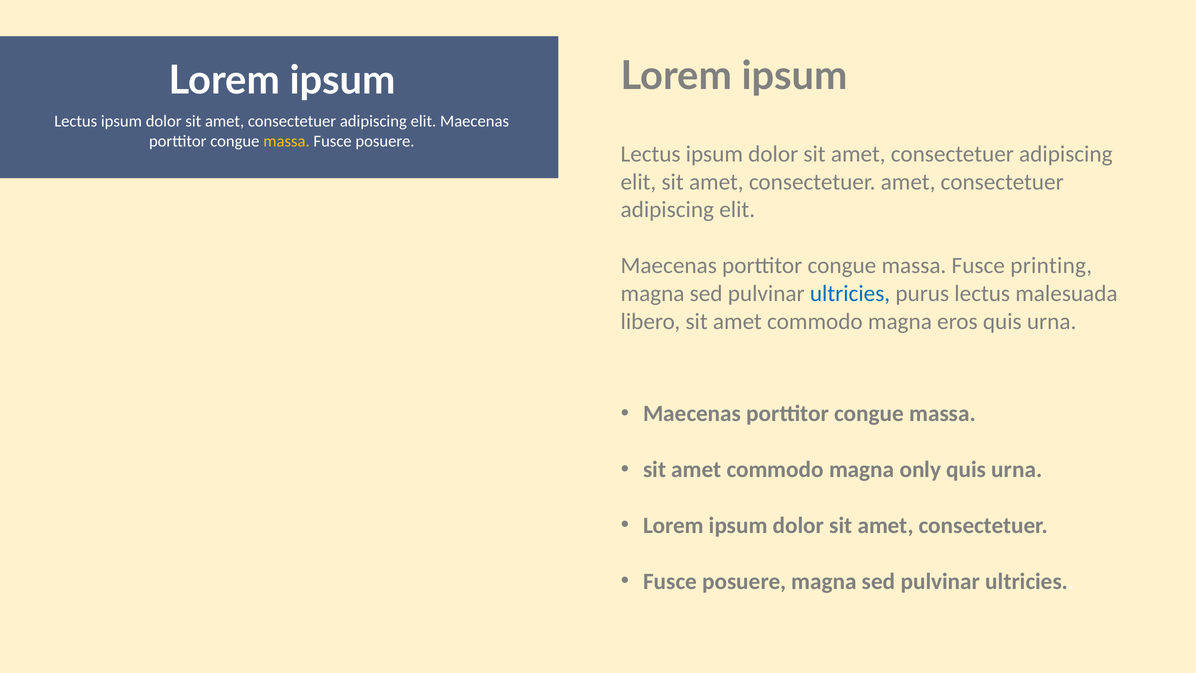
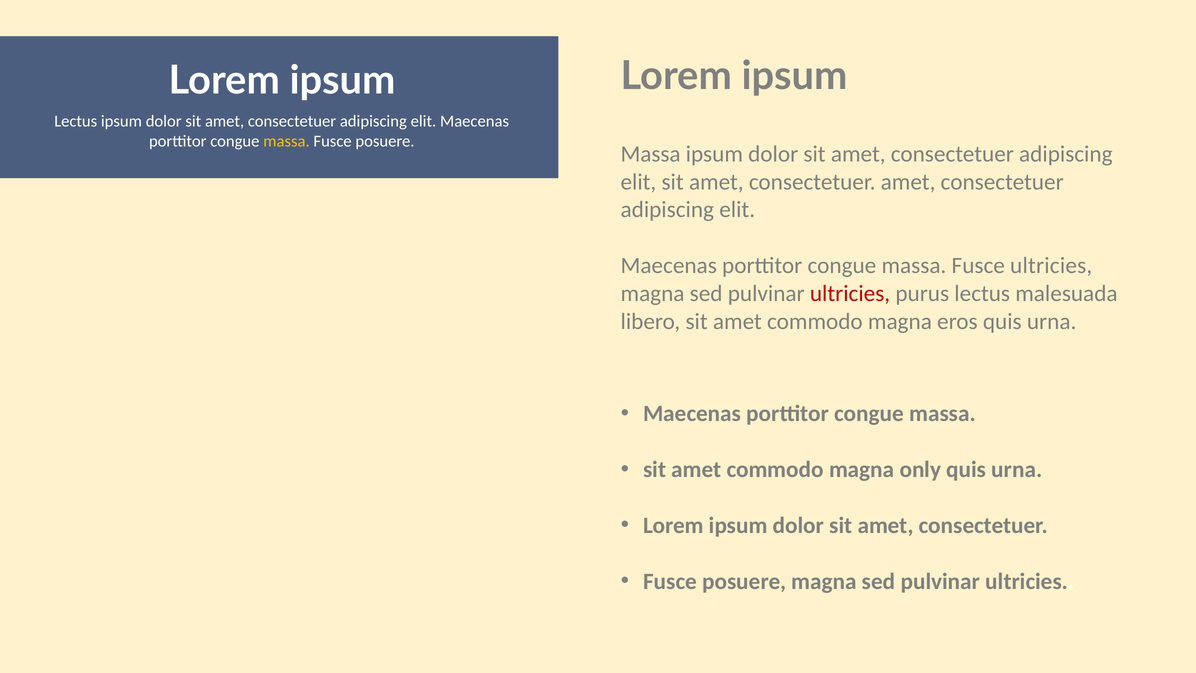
Lectus: Lectus -> Massa (651, 154)
Fusce printing: printing -> ultricies (1051, 266)
ultricies colour: blue -> red (850, 293)
